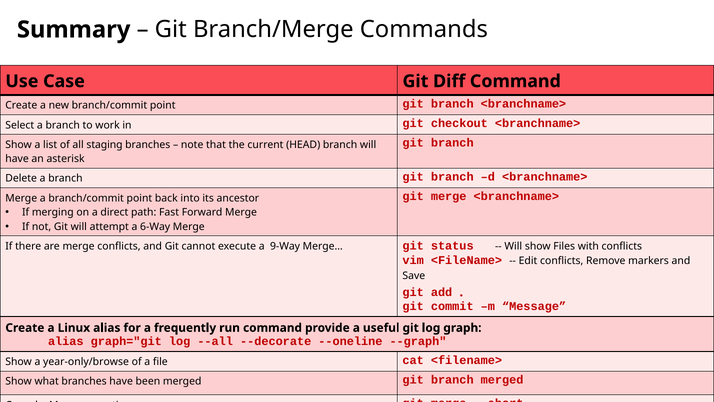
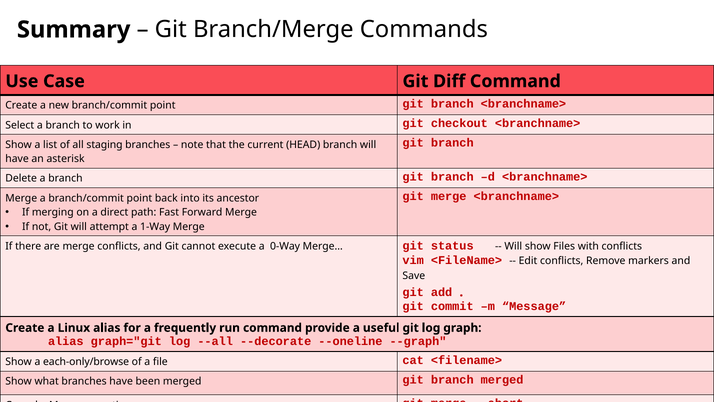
6-Way: 6-Way -> 1-Way (155, 226)
9-Way: 9-Way -> 0-Way (285, 246)
year-only/browse: year-only/browse -> each-only/browse (86, 361)
